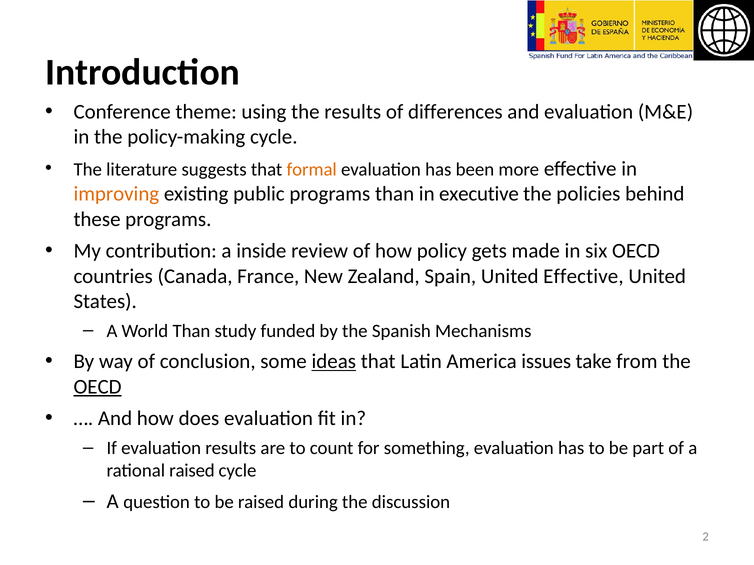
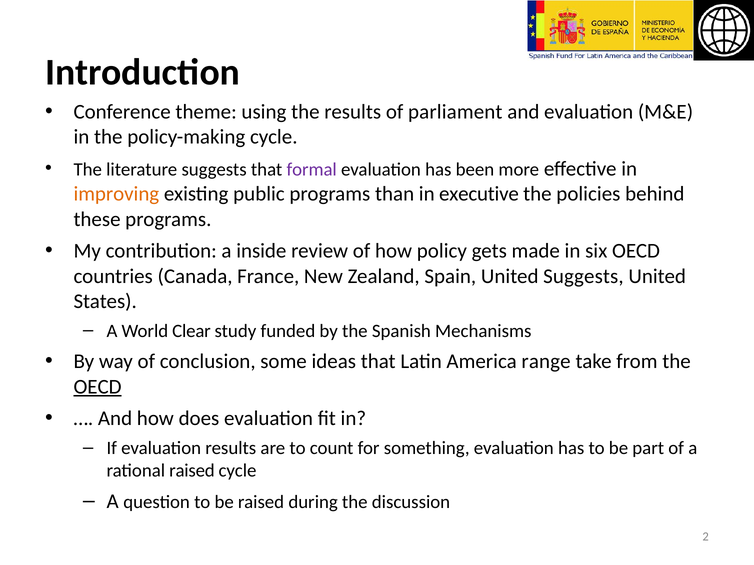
differences: differences -> parliament (455, 112)
formal colour: orange -> purple (312, 170)
United Effective: Effective -> Suggests (583, 276)
World Than: Than -> Clear (192, 331)
ideas underline: present -> none (334, 362)
issues: issues -> range (546, 362)
